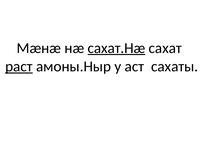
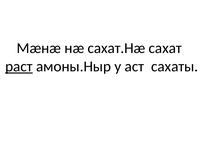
сахат.Нӕ underline: present -> none (116, 48)
